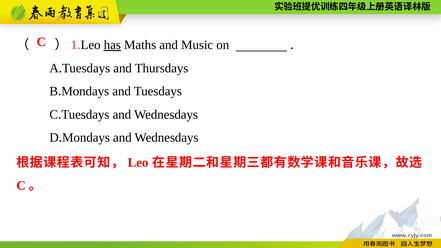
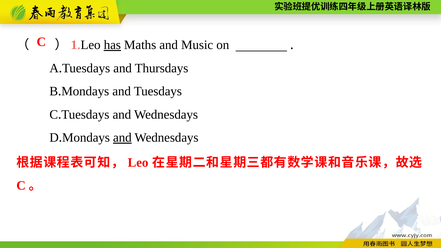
and underline: none -> present (122, 138)
